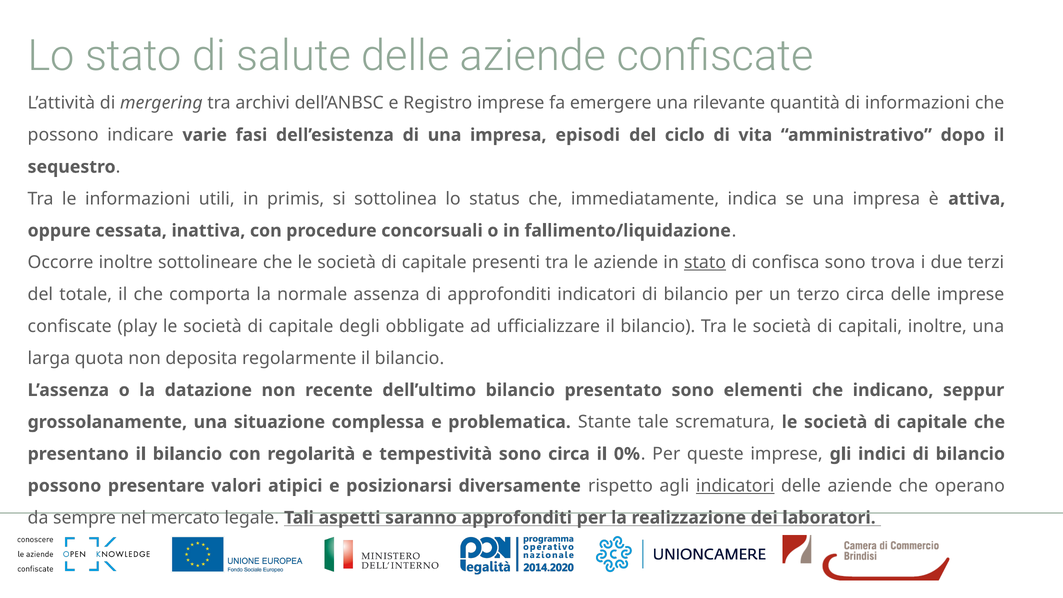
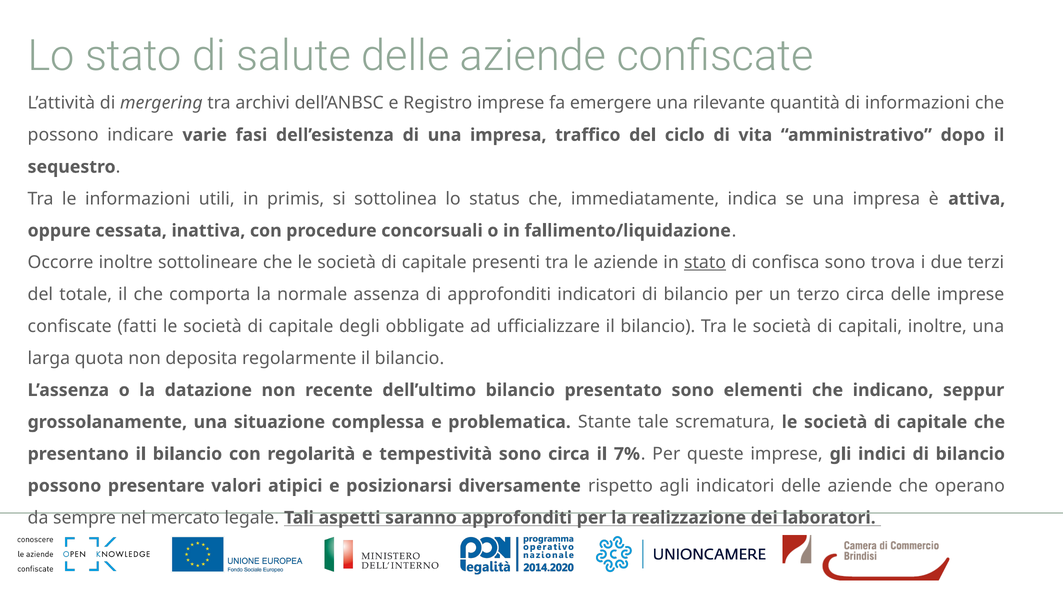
episodi: episodi -> traffico (588, 135)
play: play -> fatti (137, 326)
0%: 0% -> 7% (627, 454)
indicatori underline: present -> none (735, 486)
